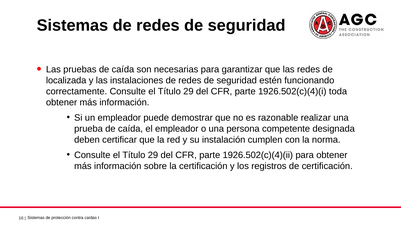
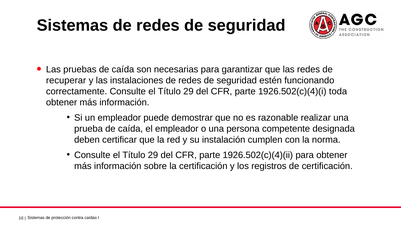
localizada: localizada -> recuperar (66, 80)
